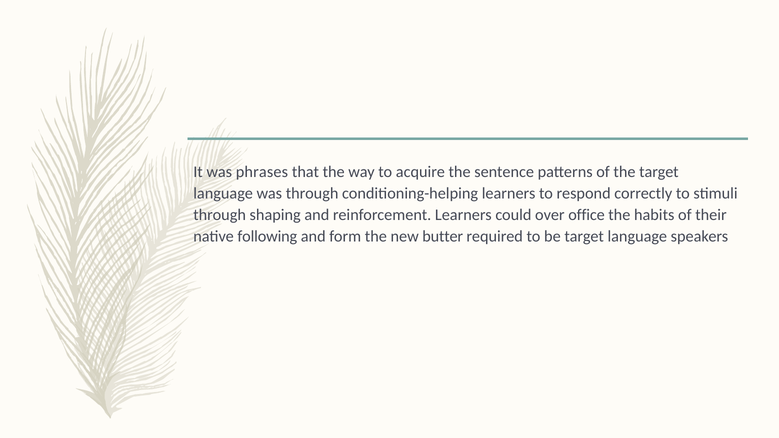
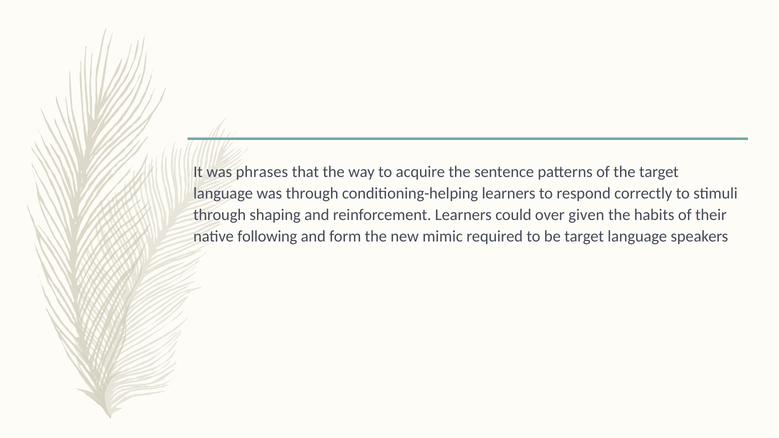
office: office -> given (586, 215)
butter: butter -> mimic (443, 237)
